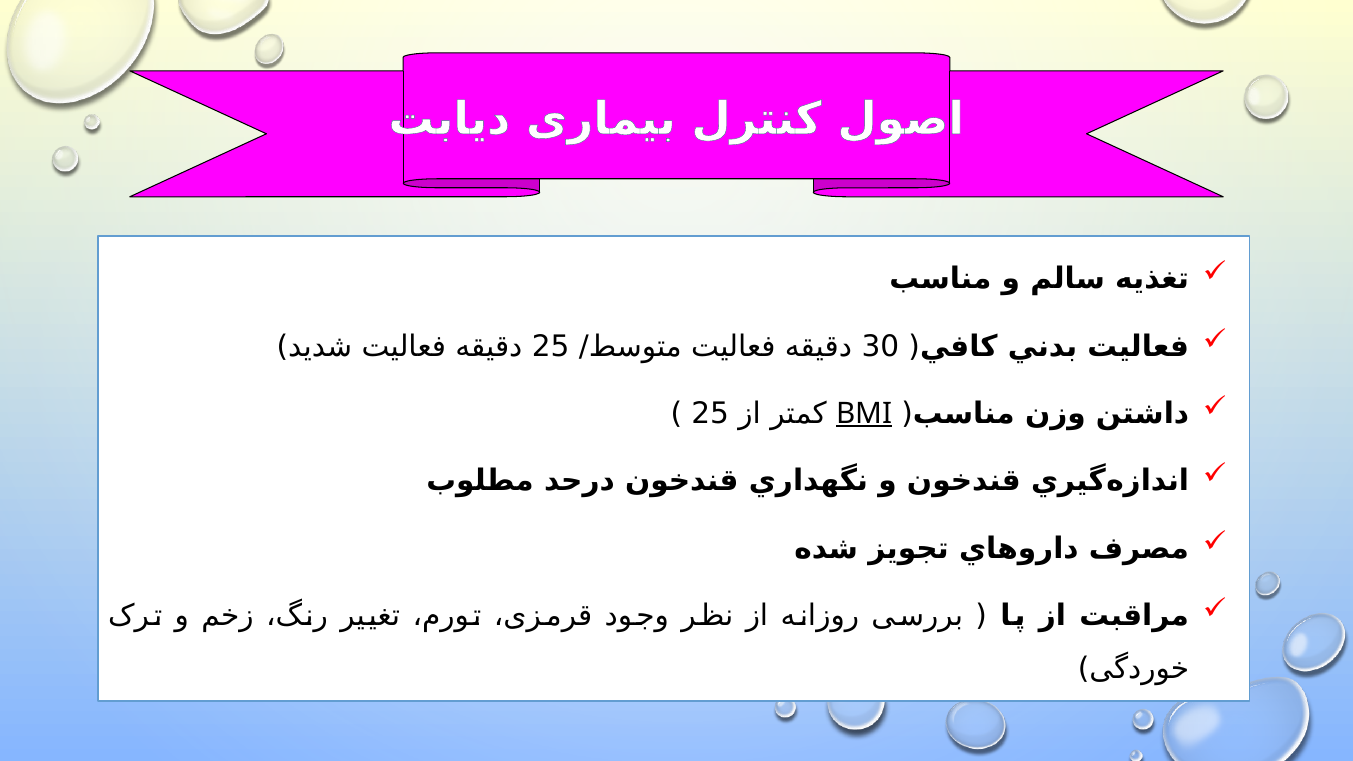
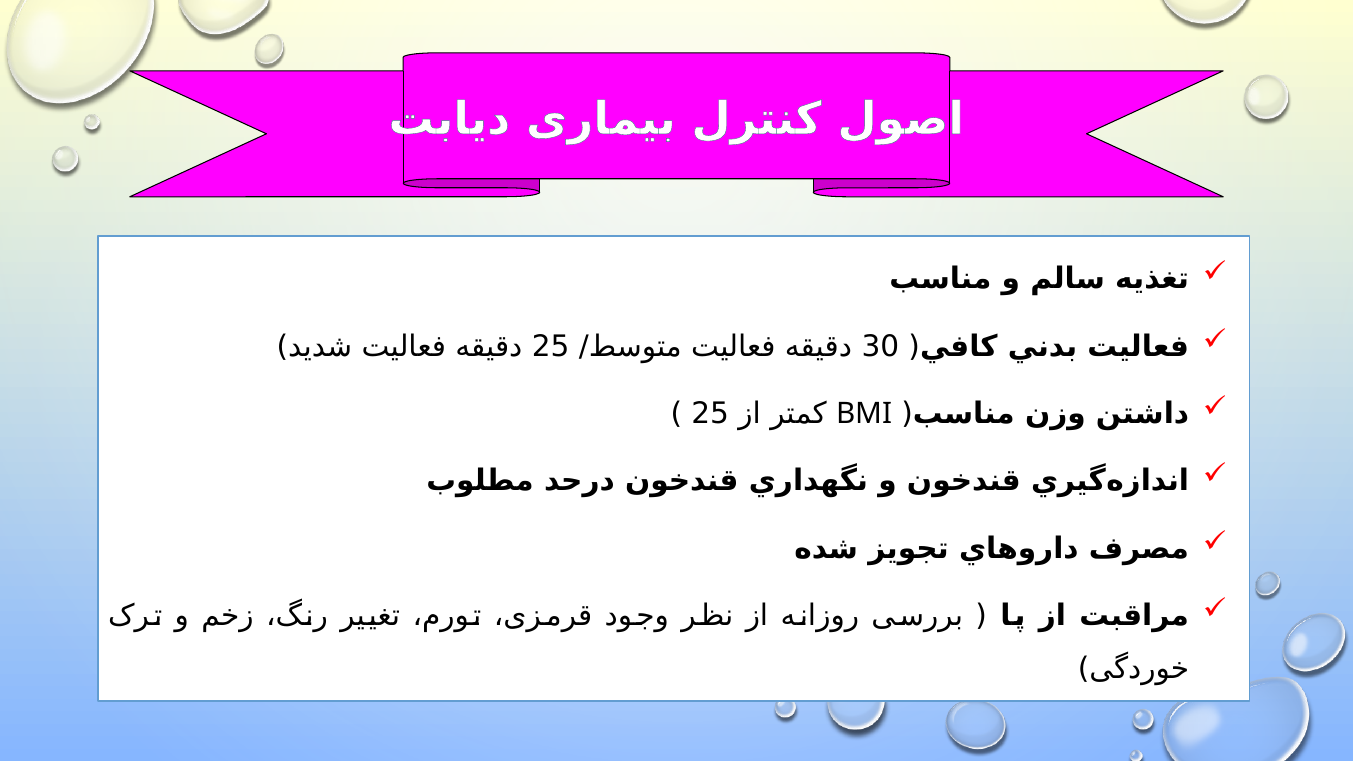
BMI underline: present -> none (864, 414)
